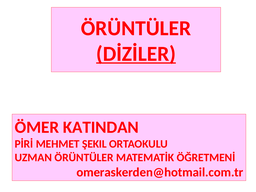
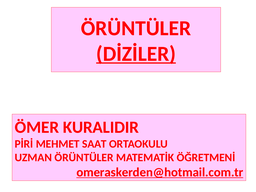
KATINDAN: KATINDAN -> KURALIDIR (101, 127)
ŞEKIL: ŞEKIL -> SAAT (94, 144)
omeraskerden@hotmail.com.tr underline: none -> present (160, 172)
